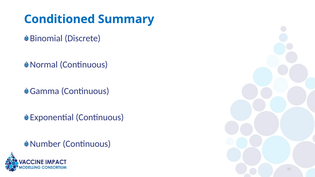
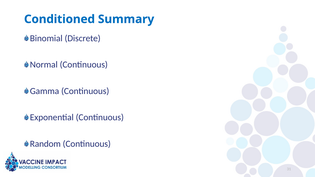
Number: Number -> Random (45, 144)
